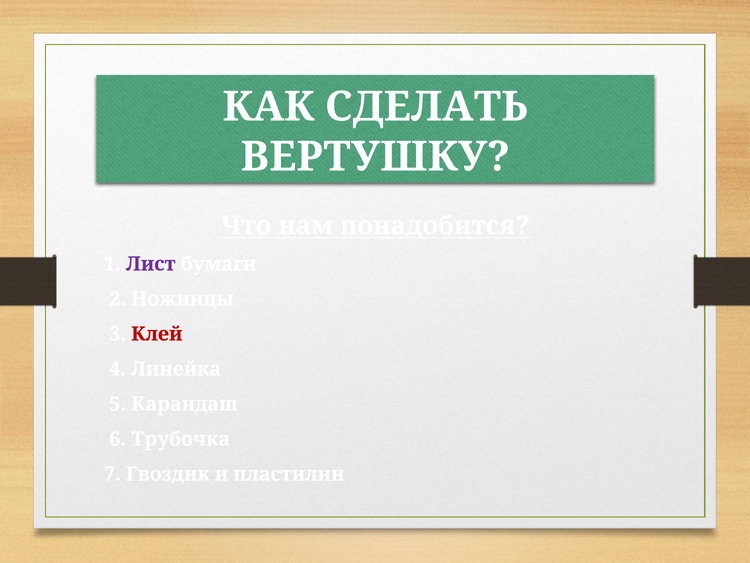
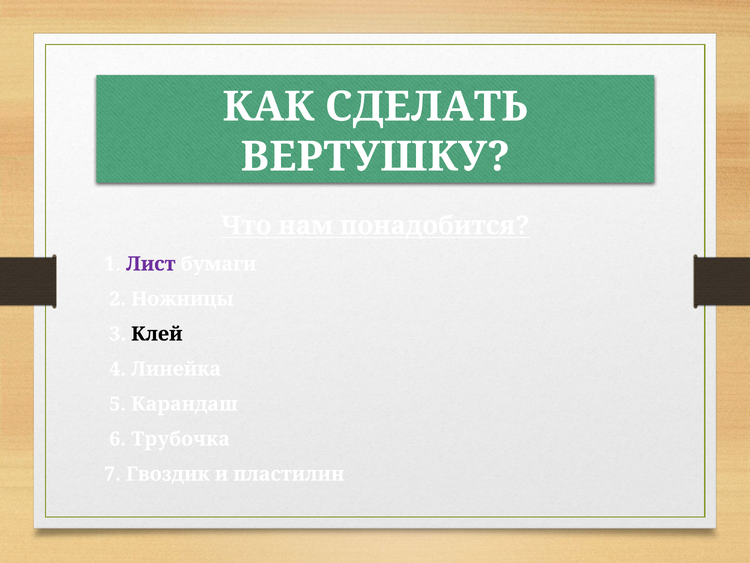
Клей colour: red -> black (157, 334)
